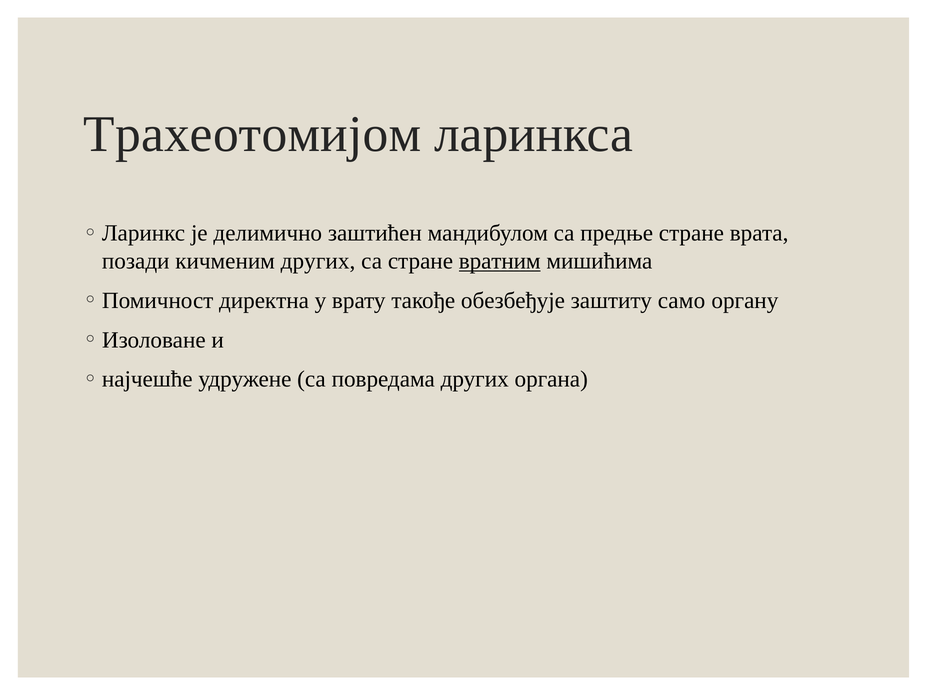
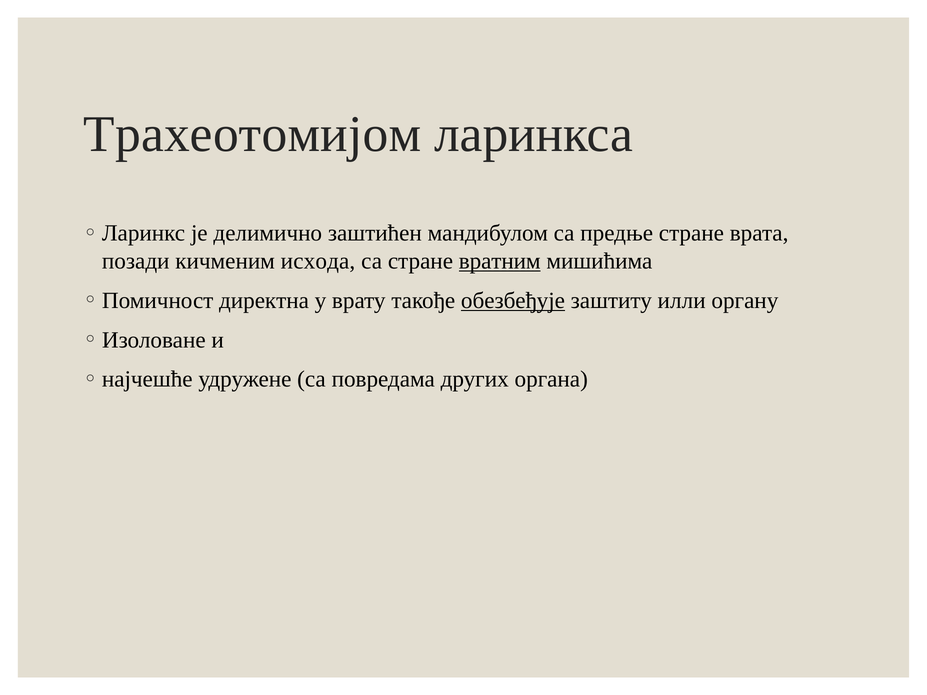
кичменим других: других -> исхода (318, 261)
обезбеђује underline: none -> present (513, 301)
само: само -> илли (682, 301)
